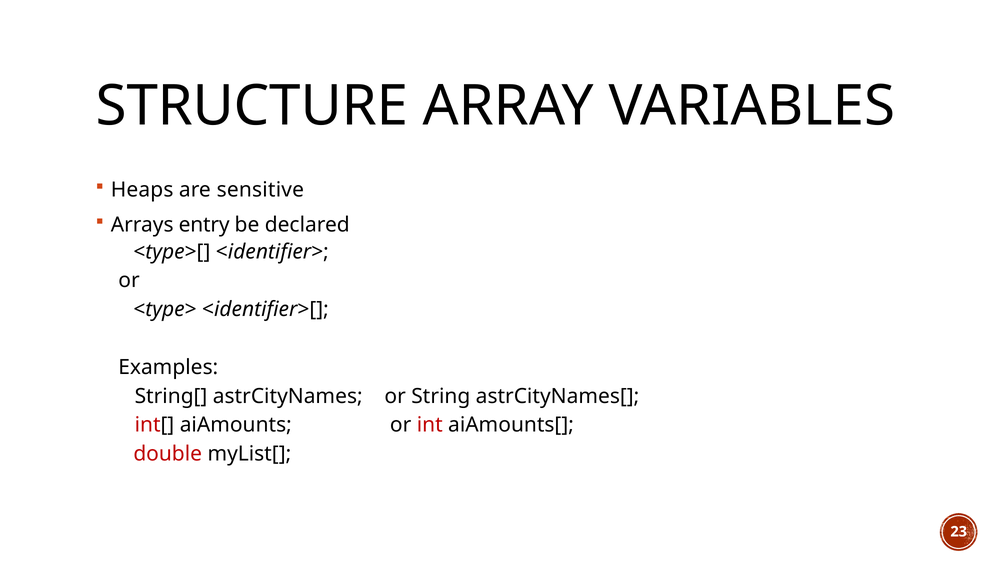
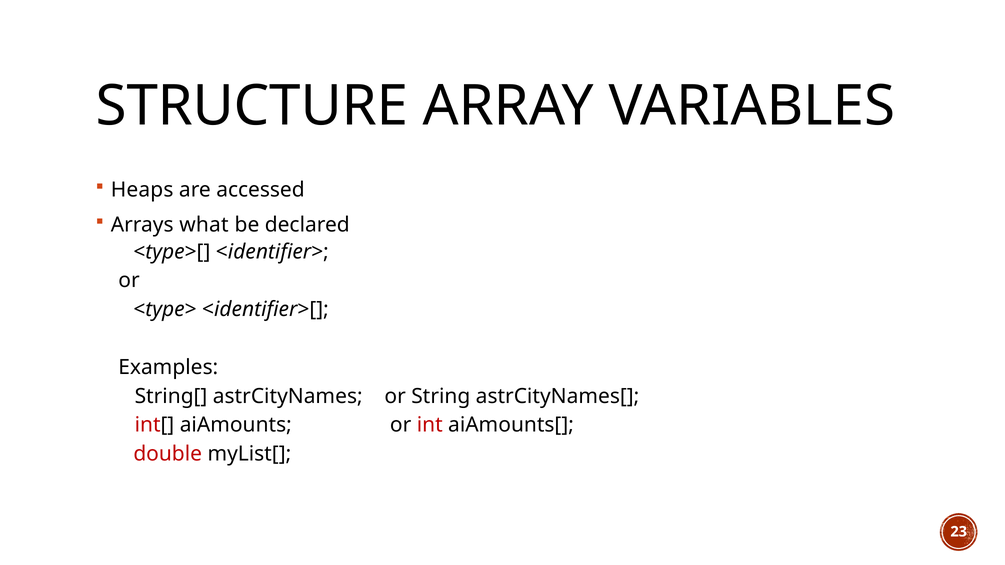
sensitive: sensitive -> accessed (260, 190)
entry: entry -> what (204, 225)
